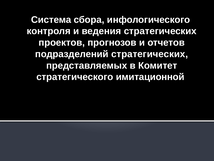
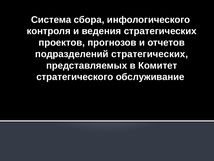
имитационной: имитационной -> обслуживание (150, 77)
